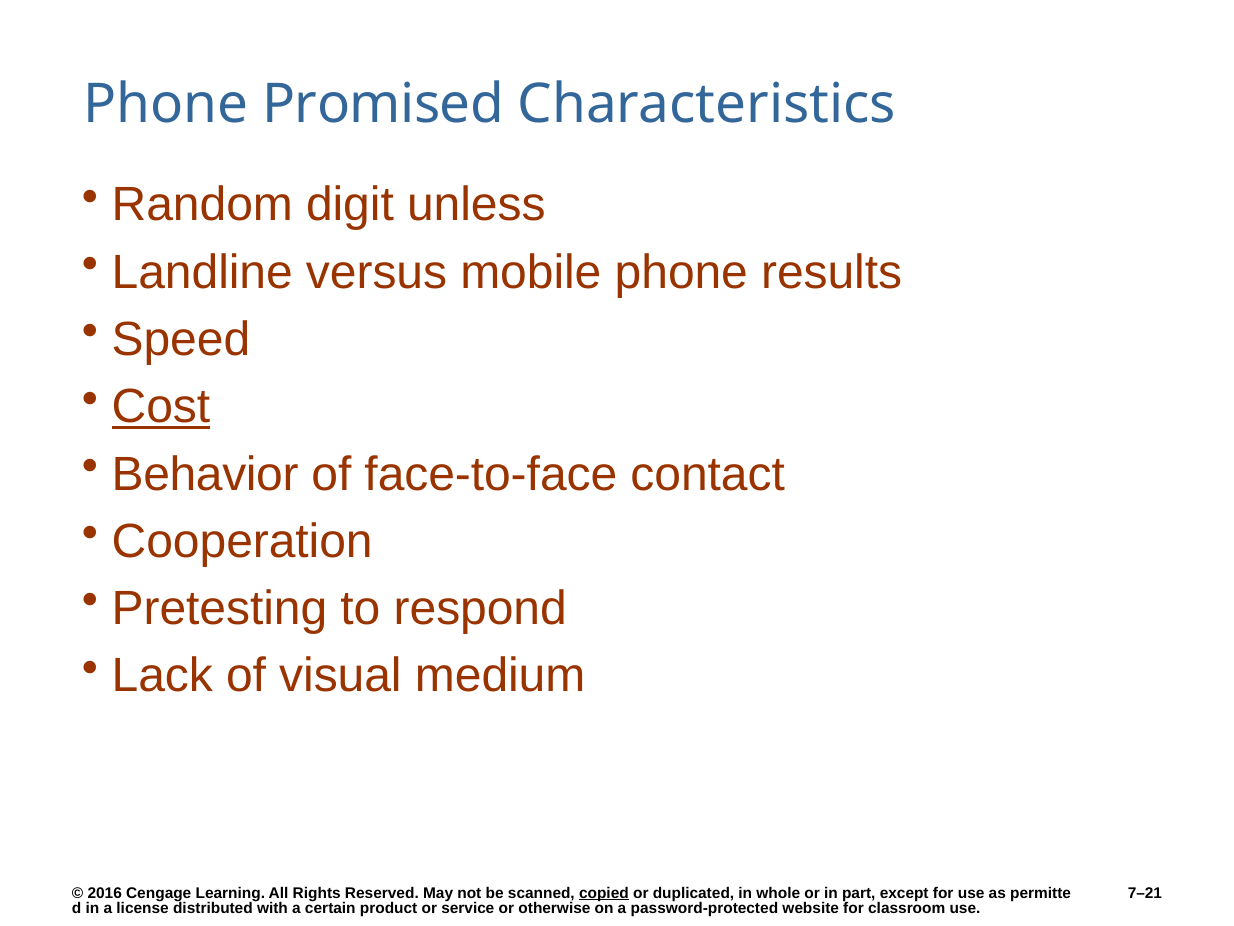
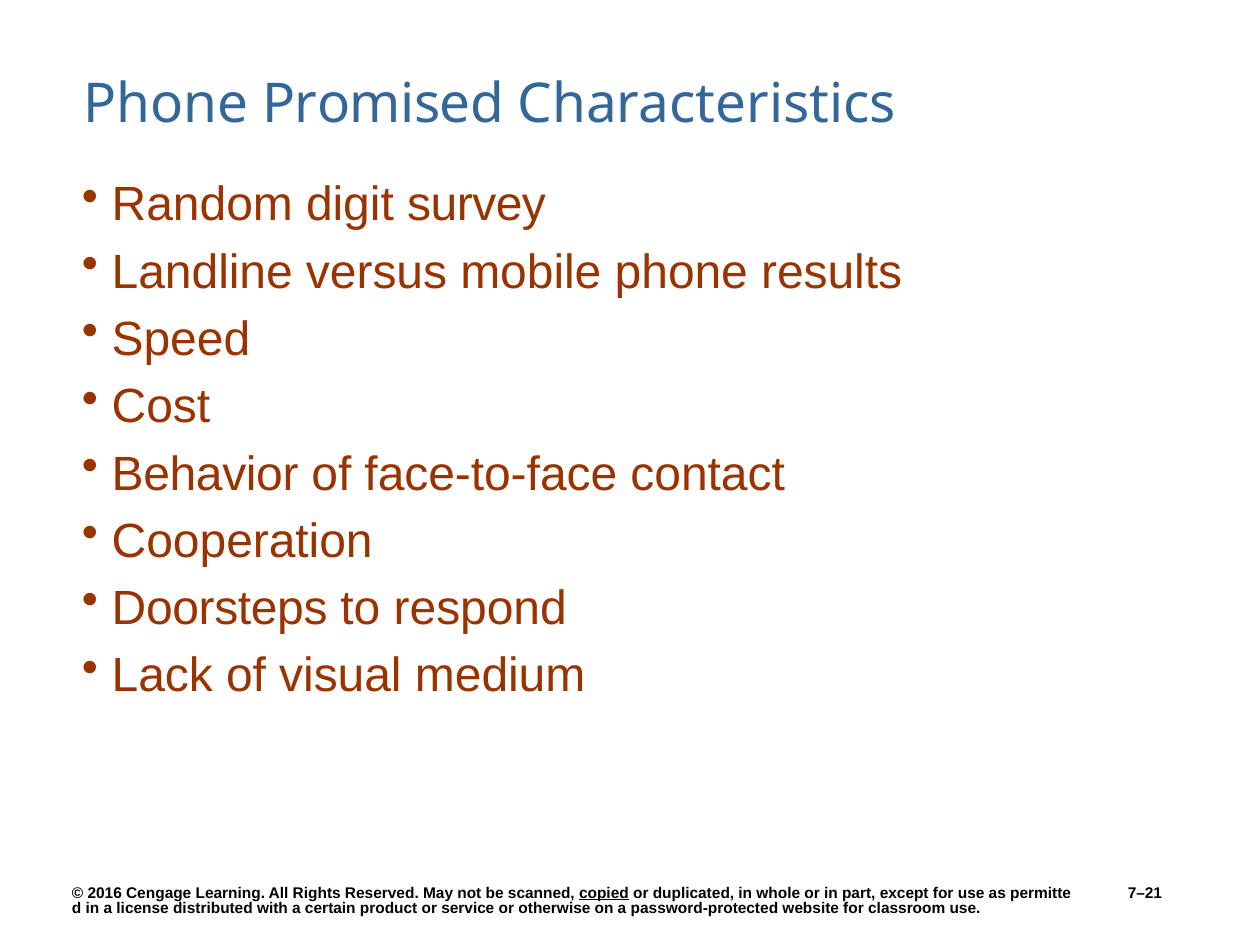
unless: unless -> survey (477, 205)
Cost underline: present -> none (161, 407)
Pretesting: Pretesting -> Doorsteps (220, 608)
